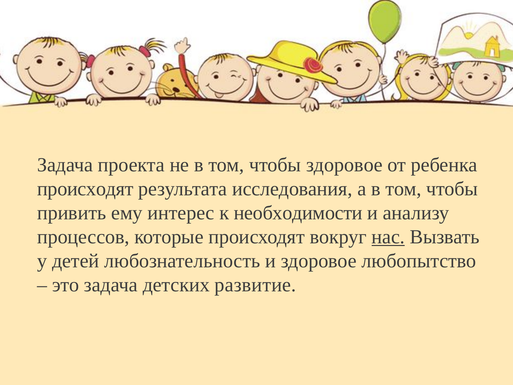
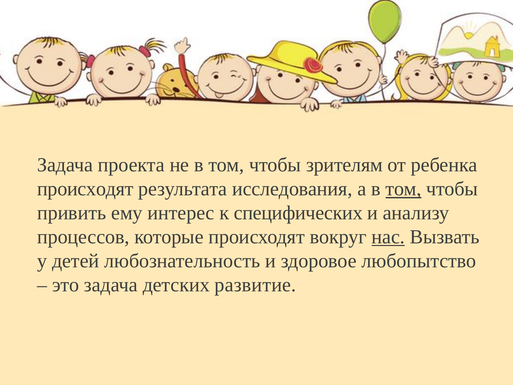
чтобы здоровое: здоровое -> зрителям (344, 165)
том underline: none -> present (403, 189)
необходимости: необходимости -> специфических (298, 213)
